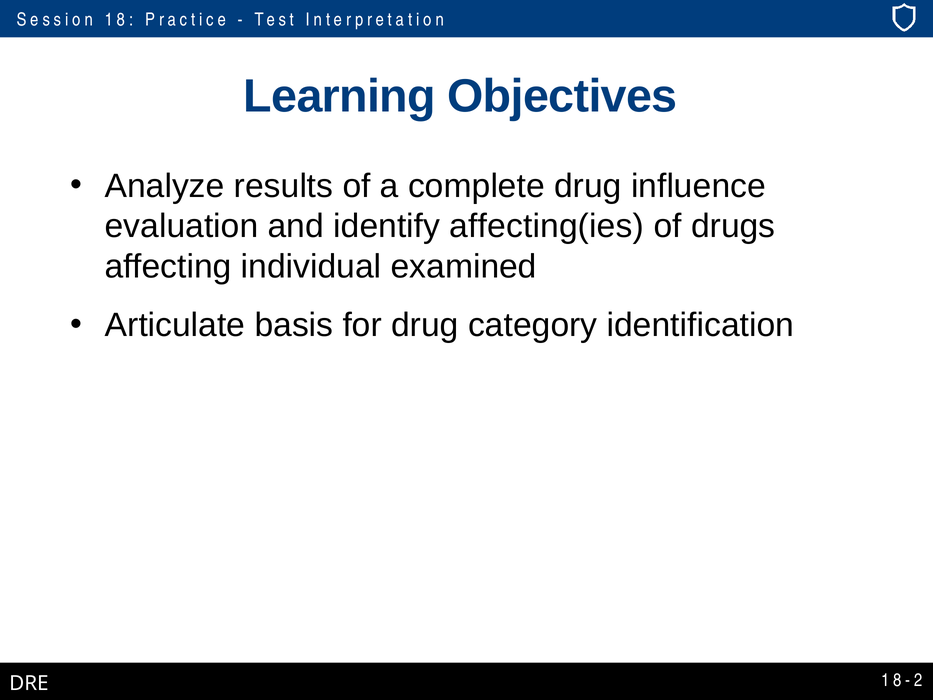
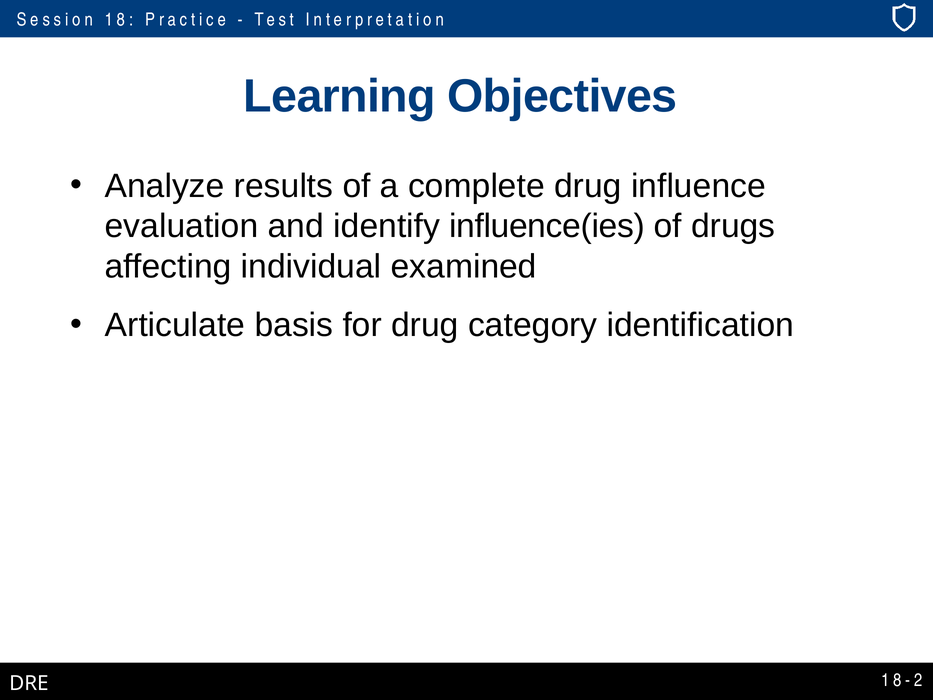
affecting(ies: affecting(ies -> influence(ies (547, 226)
